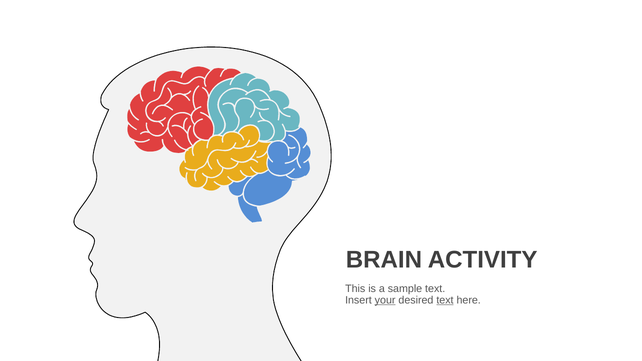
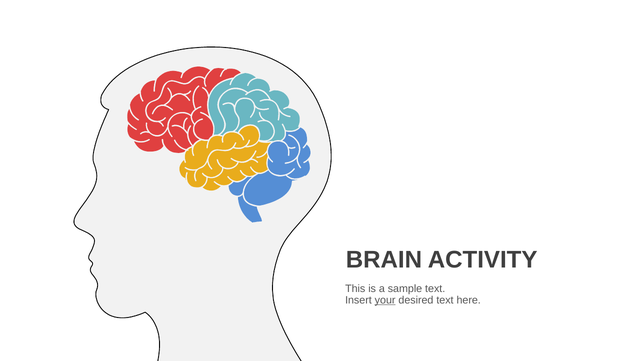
text underline: present -> none (445, 300)
